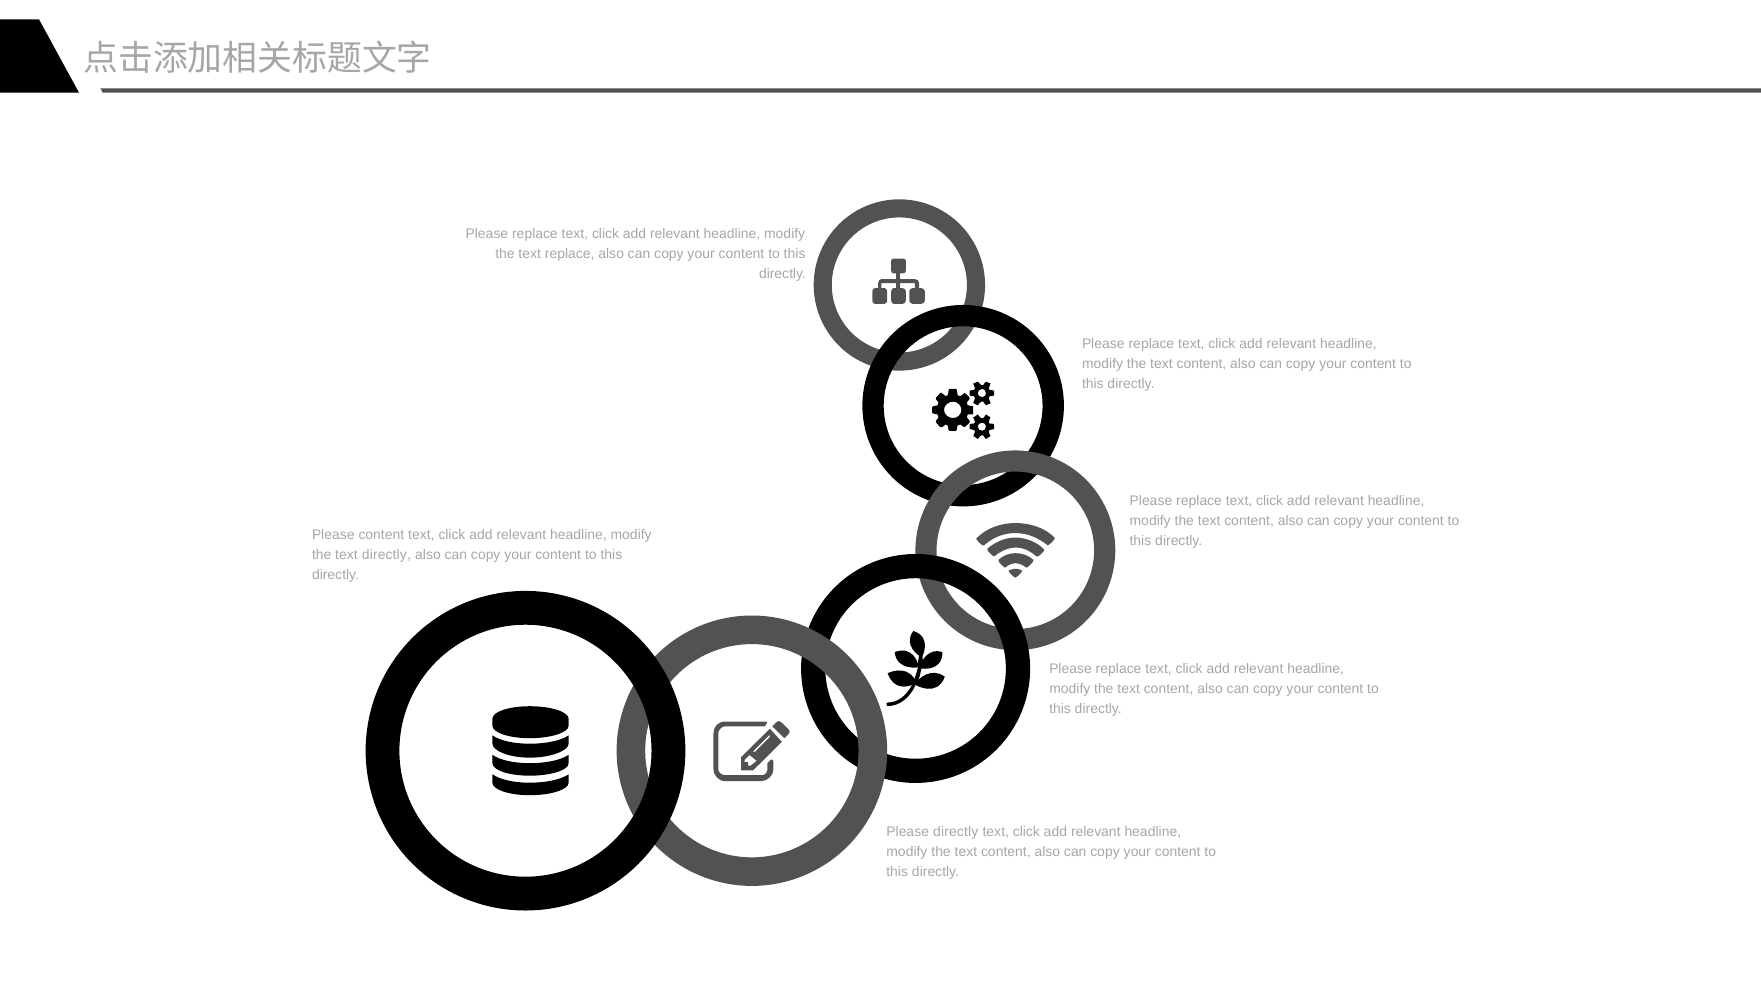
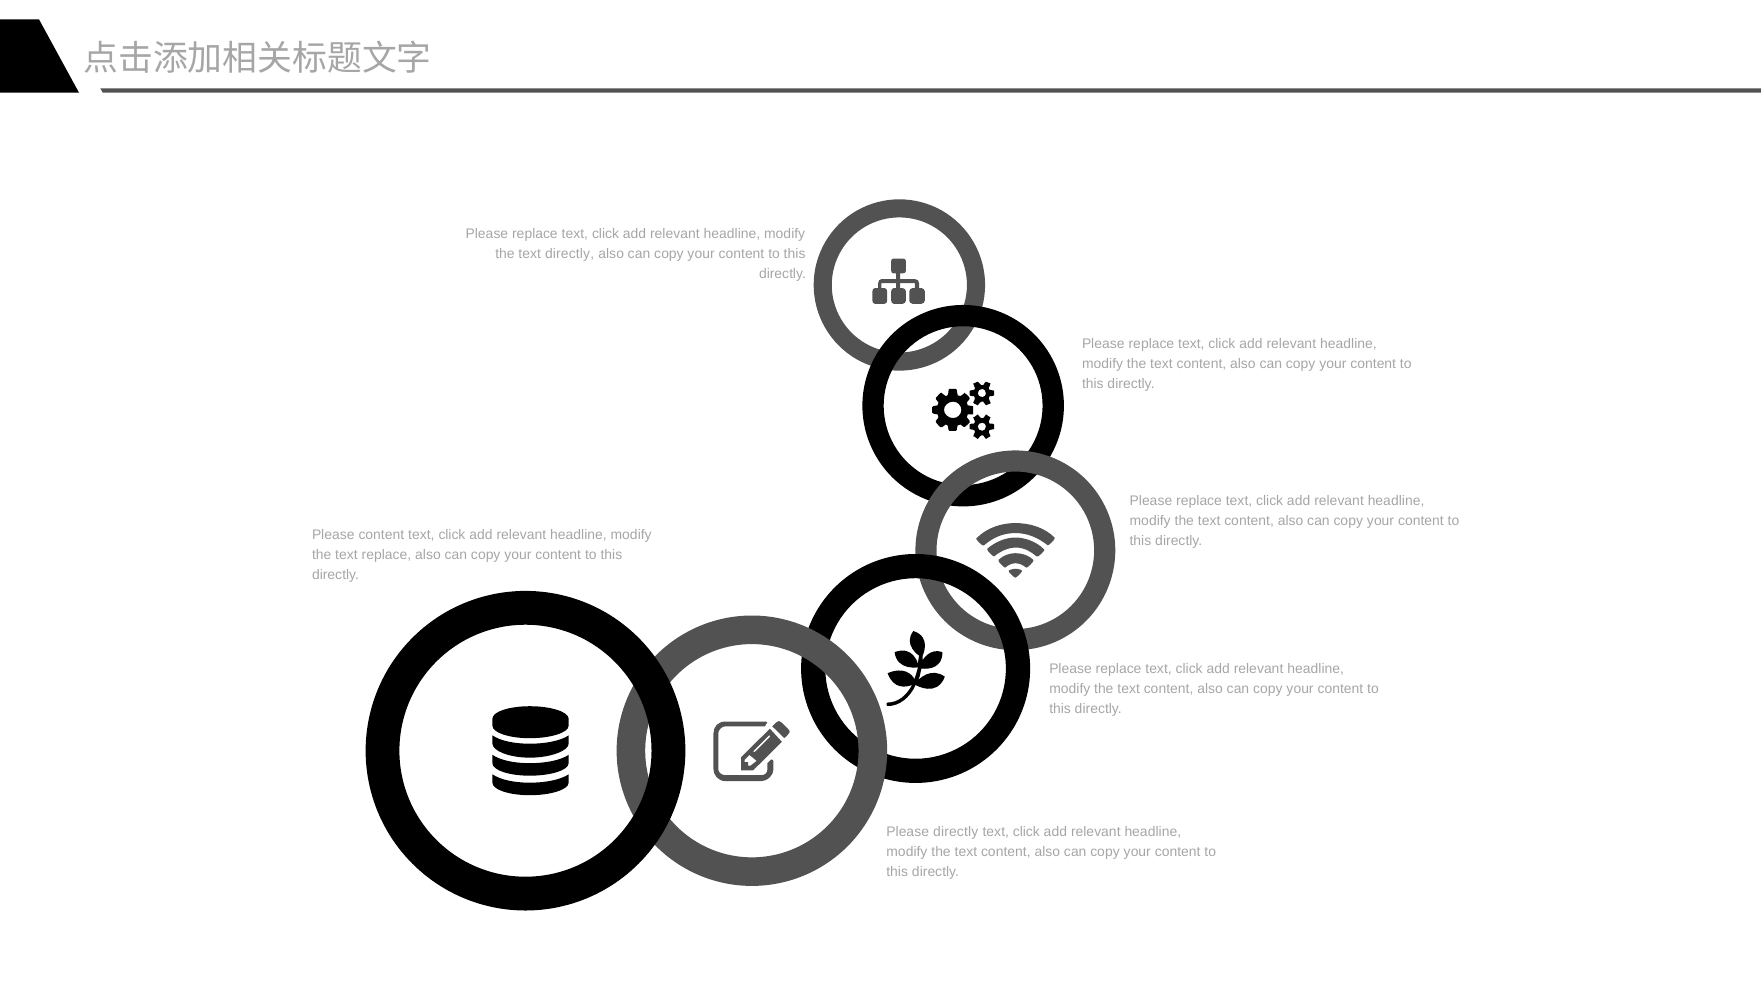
text replace: replace -> directly (570, 254)
text directly: directly -> replace (386, 555)
